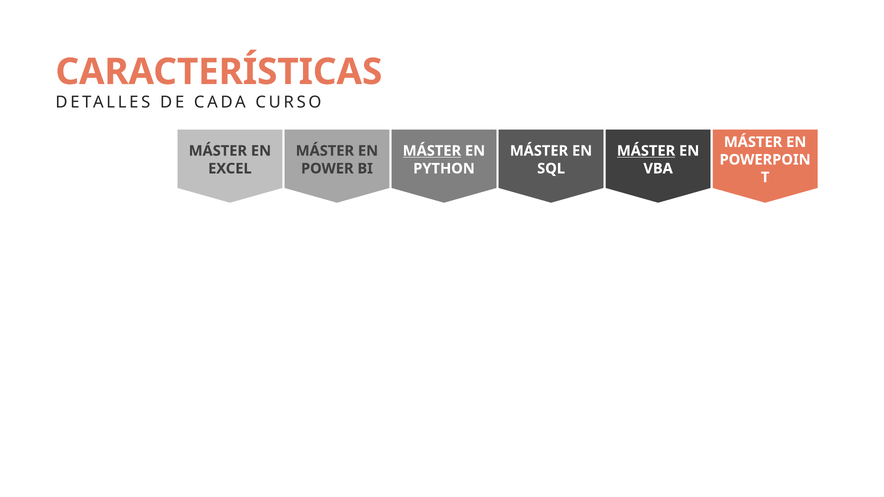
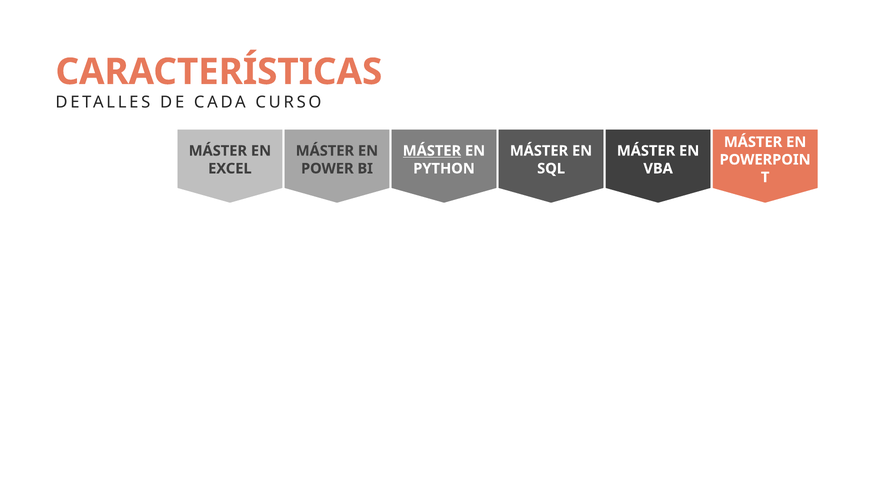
MÁSTER underline: present -> none (646, 151)
